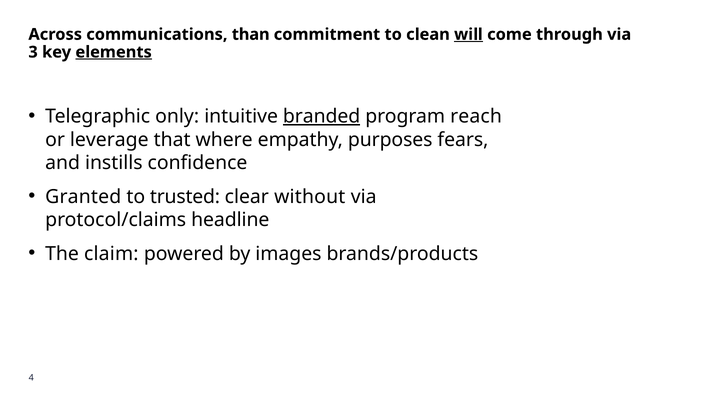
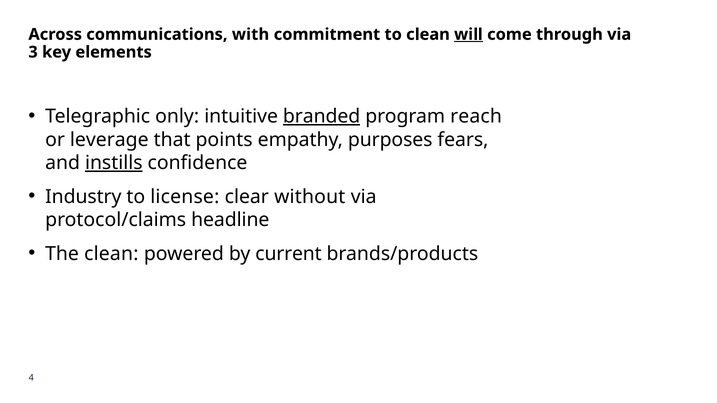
than: than -> with (251, 34)
elements underline: present -> none (114, 52)
where: where -> points (224, 140)
instills underline: none -> present (114, 163)
Granted: Granted -> Industry (83, 197)
trusted: trusted -> license (185, 197)
The claim: claim -> clean (111, 254)
images: images -> current (289, 254)
